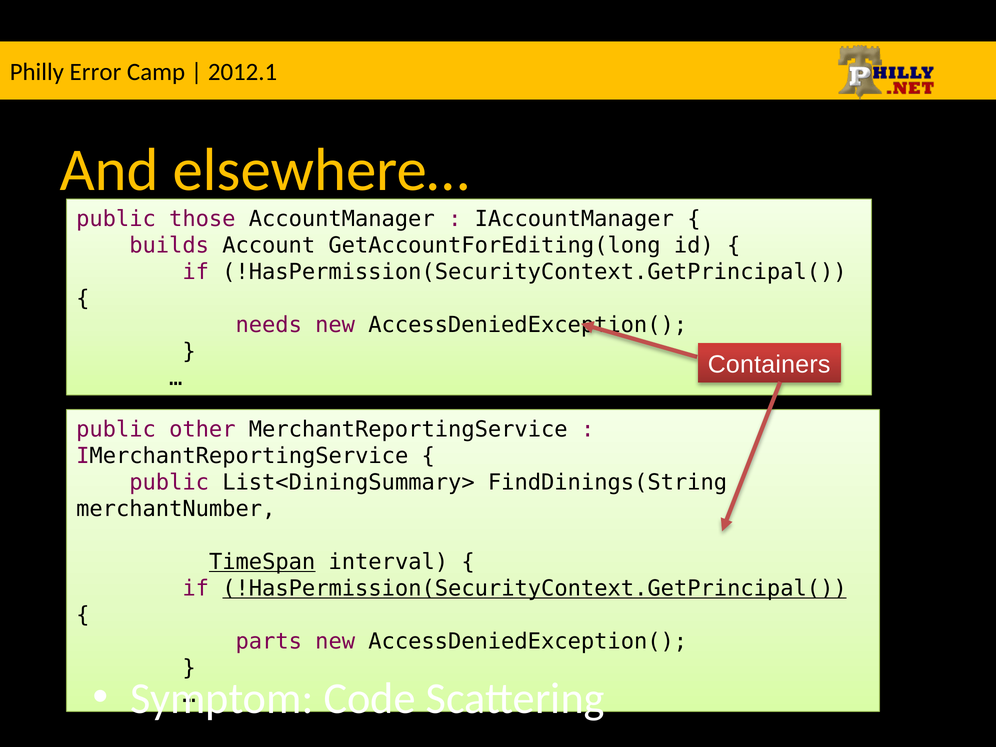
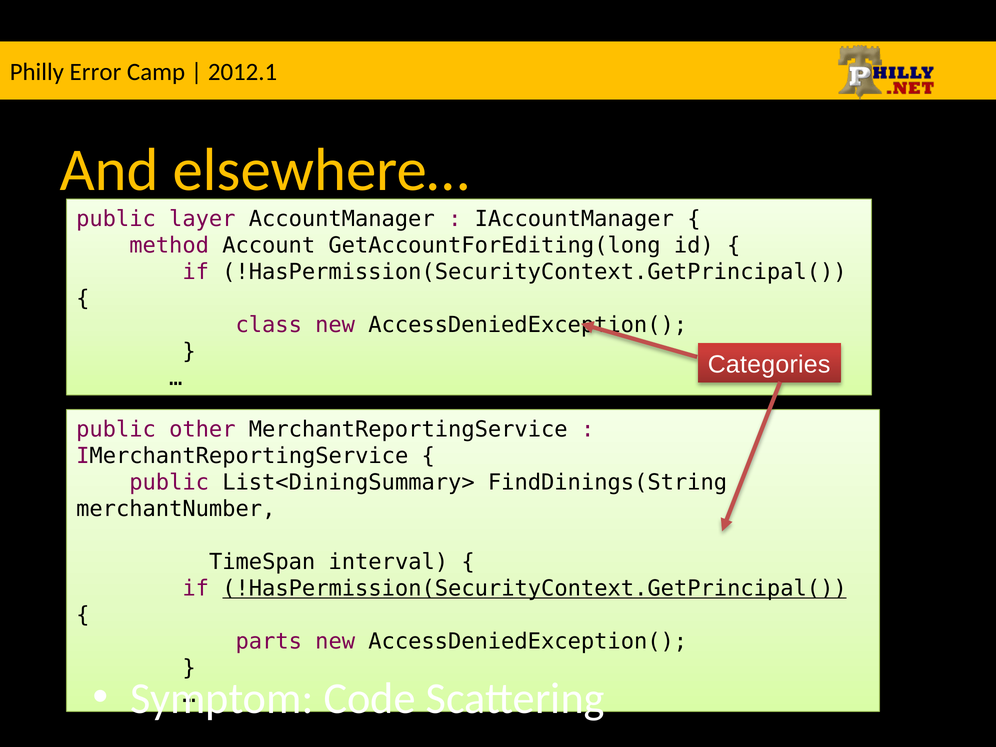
those: those -> layer (202, 219)
builds: builds -> method (169, 245)
needs: needs -> class (269, 325)
Containers: Containers -> Categories (769, 364)
TimeSpan underline: present -> none (262, 562)
